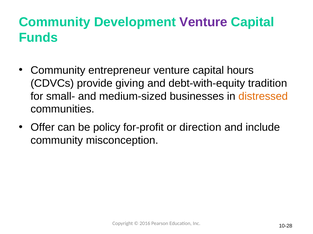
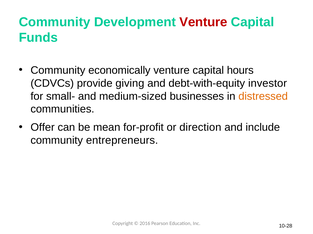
Venture colour: purple -> red (203, 22)
entrepreneur: entrepreneur -> economically (119, 70)
tradition: tradition -> investor (268, 83)
policy: policy -> mean (107, 128)
misconception: misconception -> entrepreneurs (122, 141)
